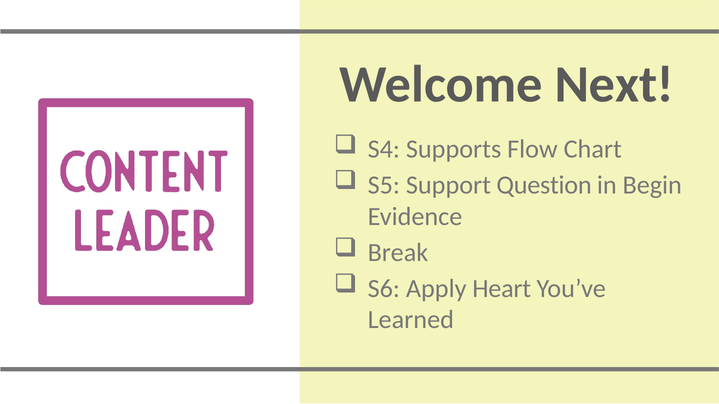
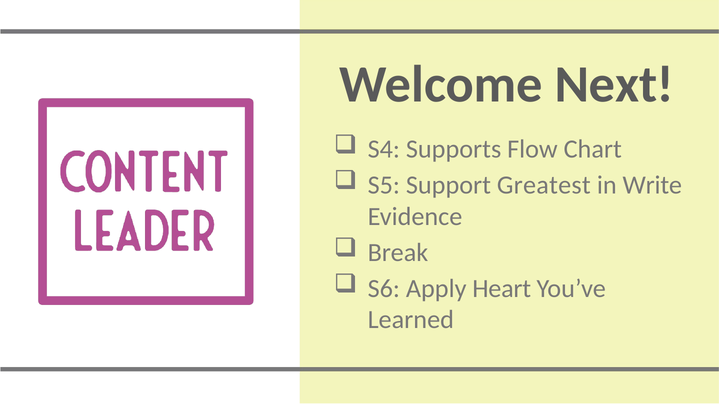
Question: Question -> Greatest (544, 185)
Begin: Begin -> Write (652, 185)
